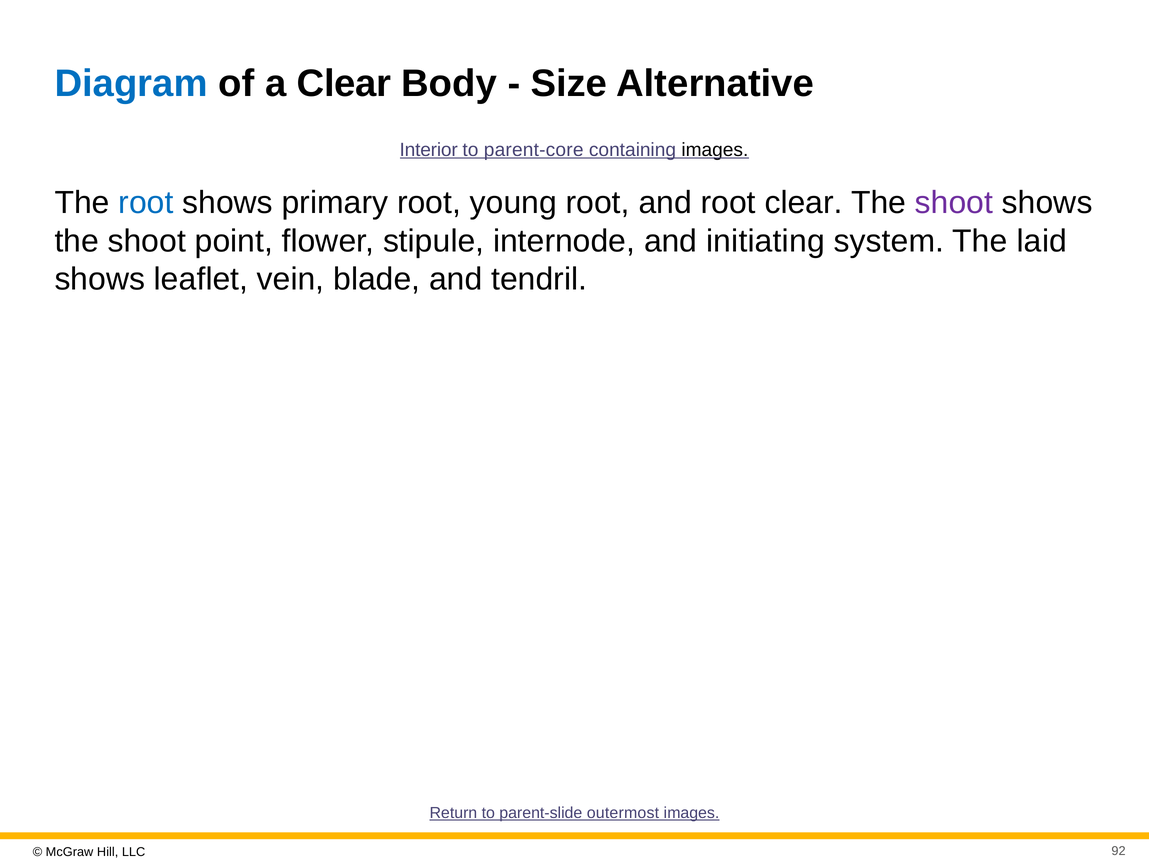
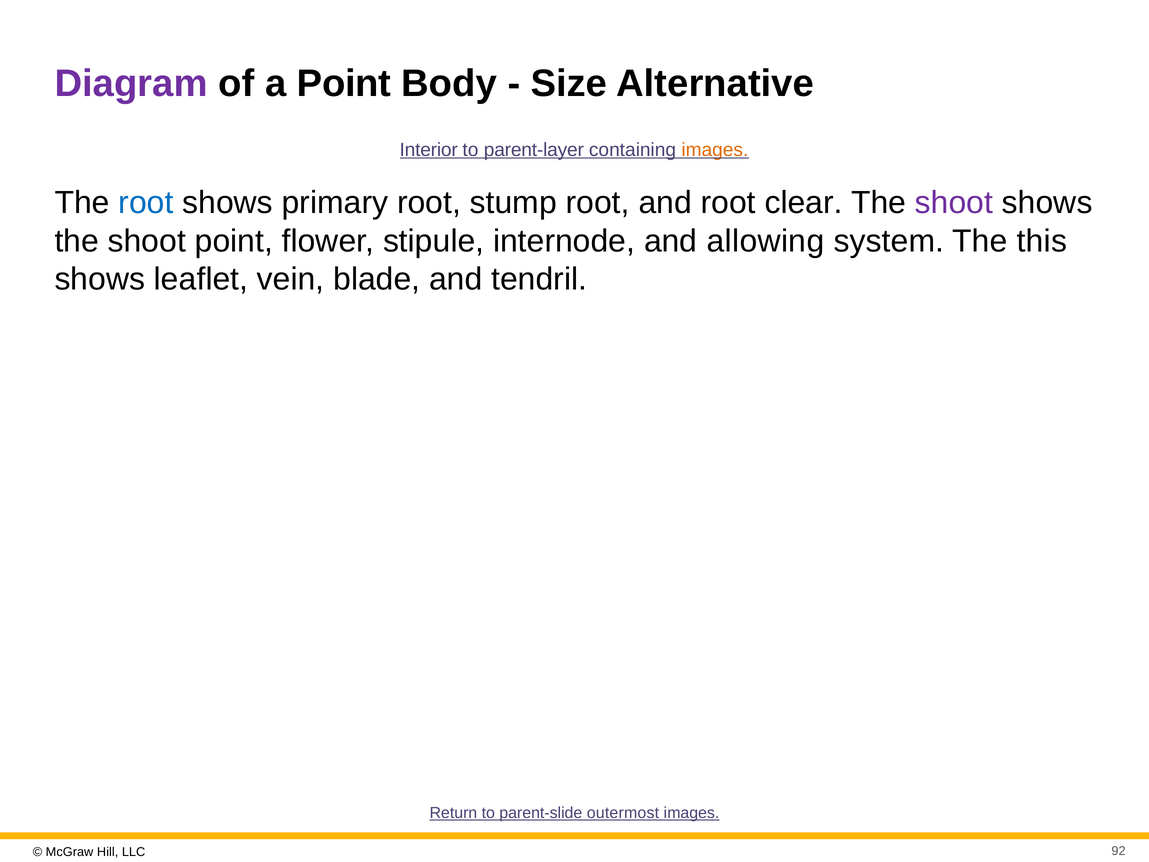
Diagram colour: blue -> purple (131, 84)
a Clear: Clear -> Point (344, 84)
parent-core: parent-core -> parent-layer (534, 150)
images colour: black -> orange (715, 150)
young: young -> stump (513, 203)
initiating: initiating -> allowing (765, 241)
laid: laid -> this (1042, 241)
